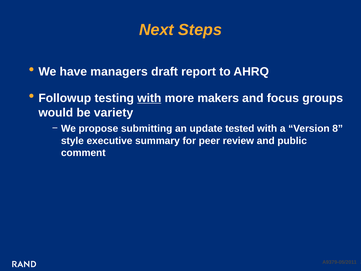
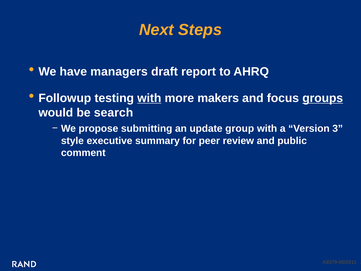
groups underline: none -> present (323, 98)
variety: variety -> search (114, 112)
tested: tested -> group (240, 129)
8: 8 -> 3 (338, 129)
